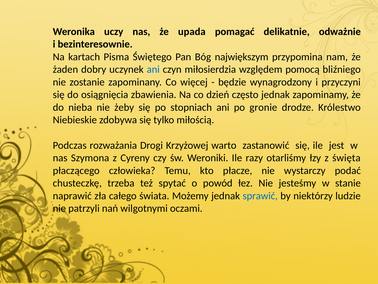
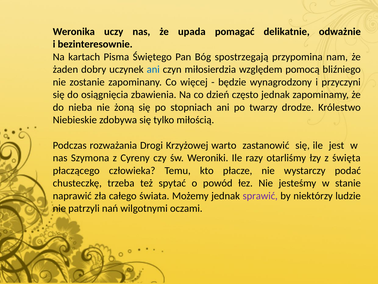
największym: największym -> spostrzegają (242, 57)
żeby: żeby -> żoną (124, 107)
gronie: gronie -> twarzy (263, 107)
sprawić colour: blue -> purple (260, 195)
